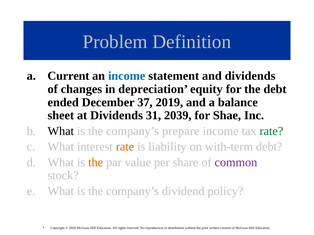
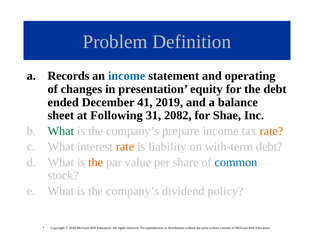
Current: Current -> Records (68, 76)
and dividends: dividends -> operating (250, 76)
depreciation: depreciation -> presentation (153, 89)
37: 37 -> 41 (145, 103)
at Dividends: Dividends -> Following (117, 116)
2039: 2039 -> 2082 (178, 116)
What colour: black -> green (61, 131)
rate colour: green -> orange (271, 131)
common colour: purple -> blue (236, 163)
